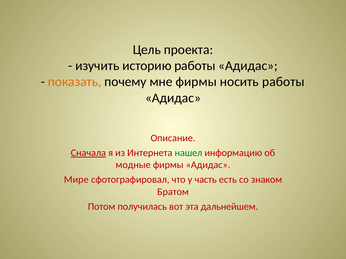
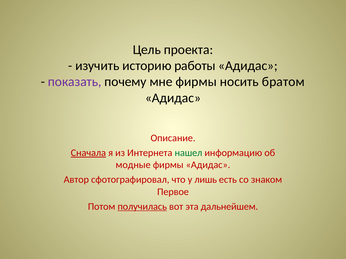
показать colour: orange -> purple (75, 82)
носить работы: работы -> братом (283, 82)
Мире: Мире -> Автор (76, 180)
часть: часть -> лишь (206, 180)
Братом: Братом -> Первое (173, 192)
получилась underline: none -> present (142, 207)
